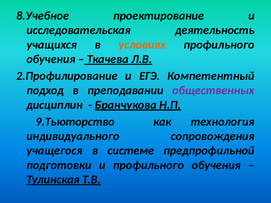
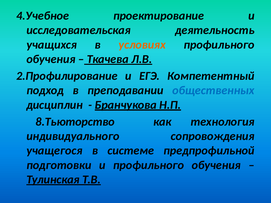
8.Учебное: 8.Учебное -> 4.Учебное (43, 16)
общественных colour: purple -> blue (213, 91)
9.Тьюторство: 9.Тьюторство -> 8.Тьюторство (75, 122)
